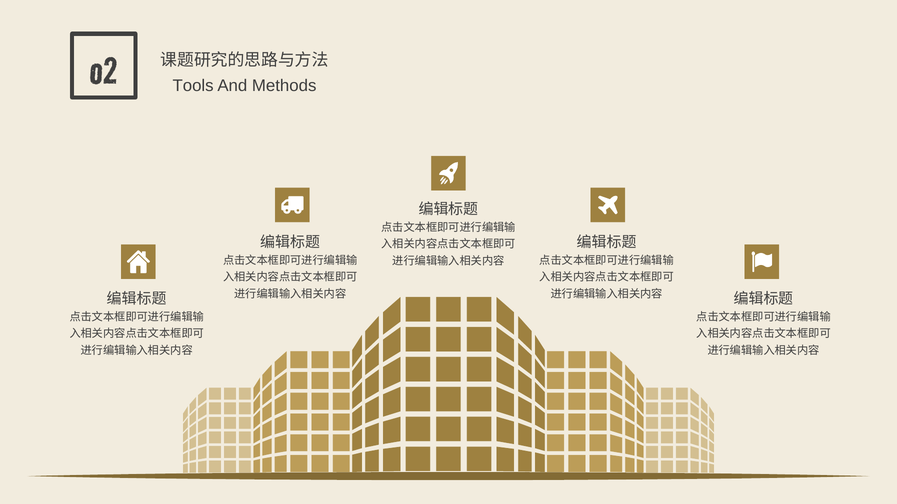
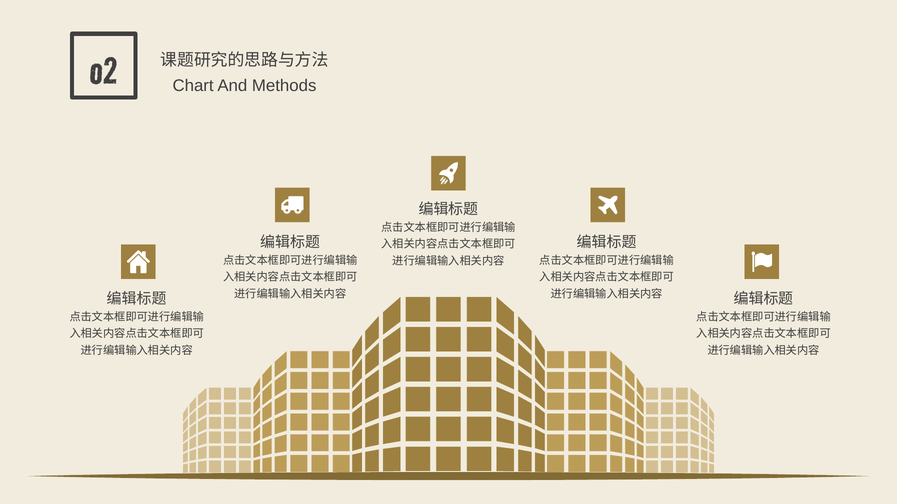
Tools: Tools -> Chart (193, 86)
